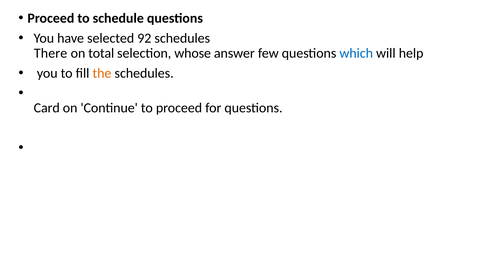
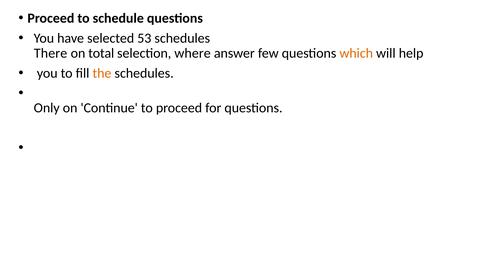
92: 92 -> 53 (144, 38)
whose: whose -> where (193, 53)
which colour: blue -> orange (356, 53)
Card: Card -> Only (47, 108)
